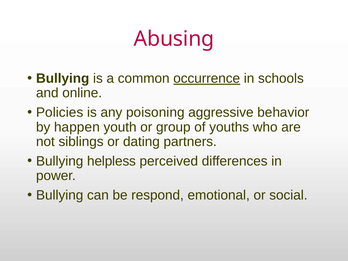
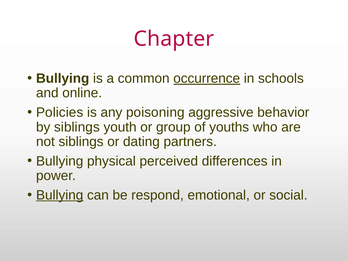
Abusing: Abusing -> Chapter (174, 39)
by happen: happen -> siblings (77, 127)
helpless: helpless -> physical (111, 161)
Bullying underline: none -> present (60, 195)
